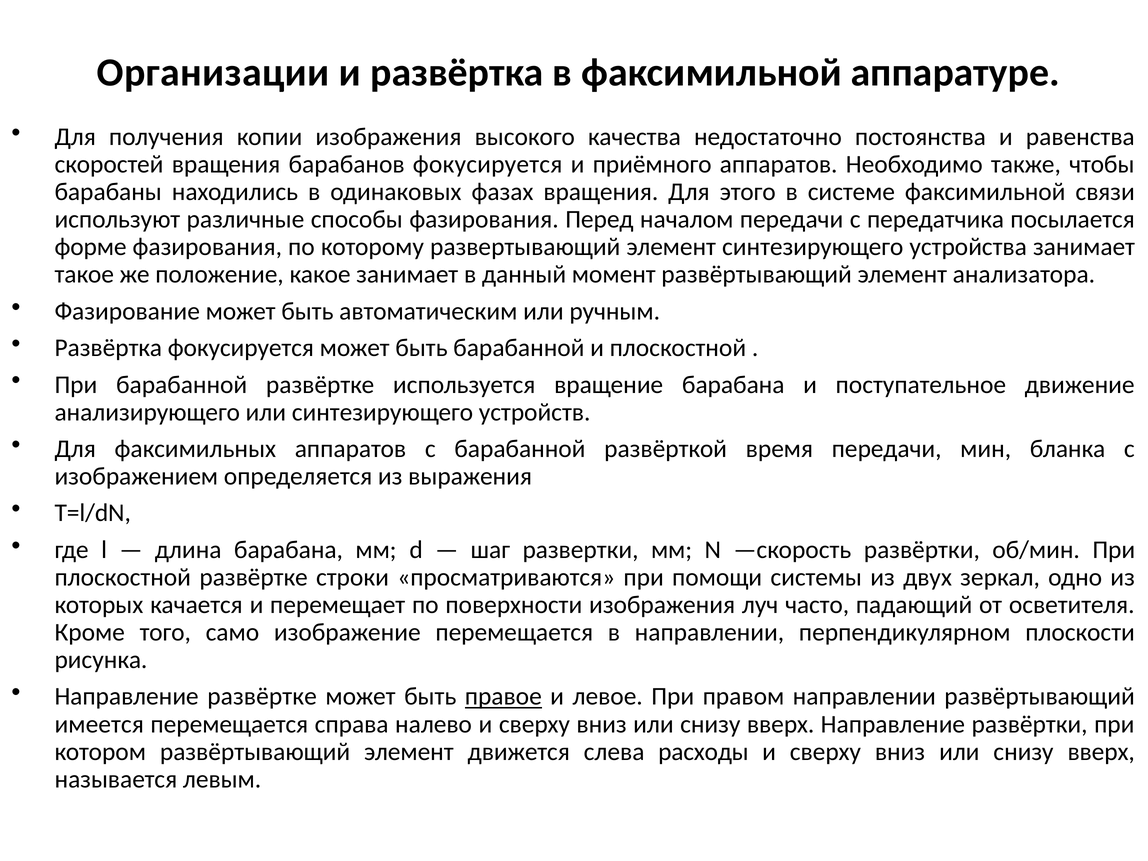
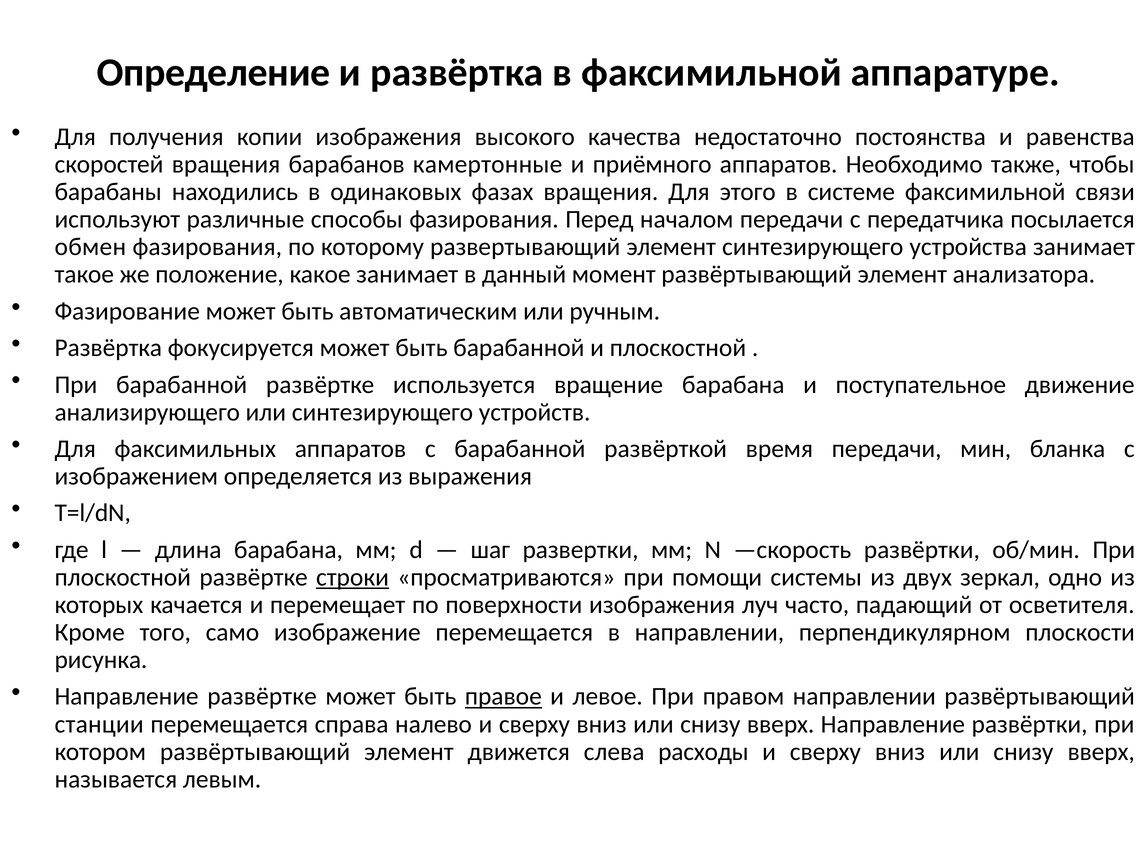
Организации: Организации -> Определение (214, 73)
барабанов фокусируется: фокусируется -> камертонные (488, 164)
форме: форме -> обмен (90, 247)
строки underline: none -> present (352, 577)
имеется: имеется -> станции (99, 724)
